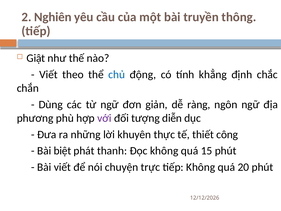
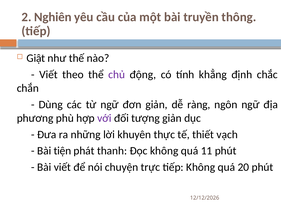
chủ colour: blue -> purple (117, 74)
tượng diễn: diễn -> giản (172, 118)
công: công -> vạch (227, 134)
biệt: biệt -> tiện (62, 151)
15: 15 -> 11 (207, 151)
